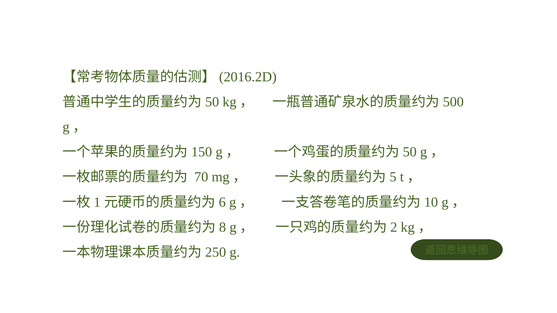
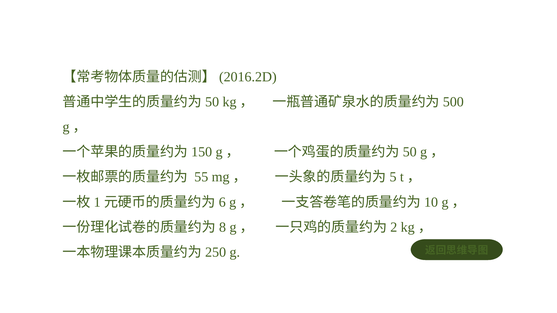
70: 70 -> 55 (201, 177)
